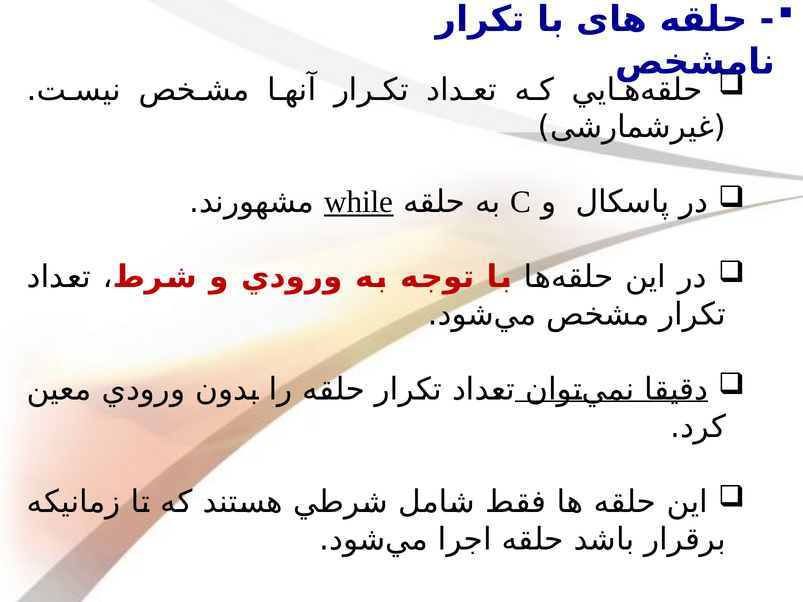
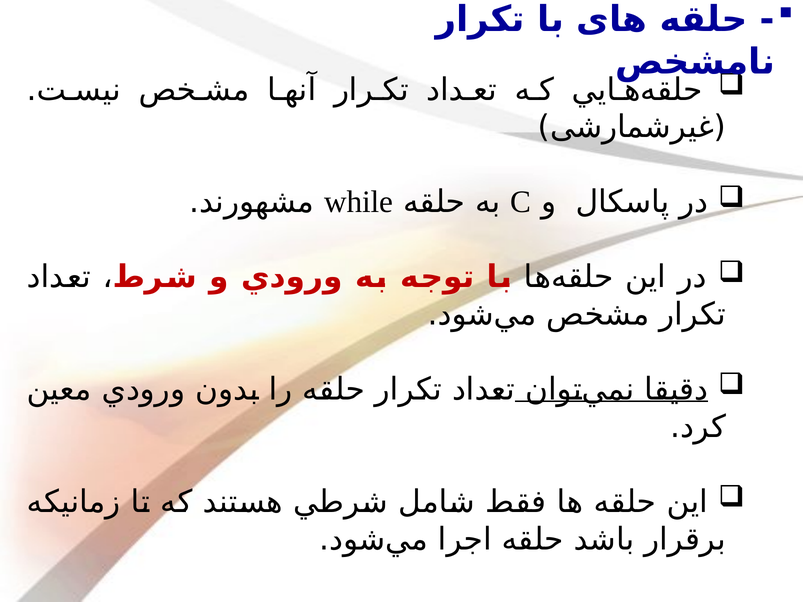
while underline: present -> none (359, 202)
